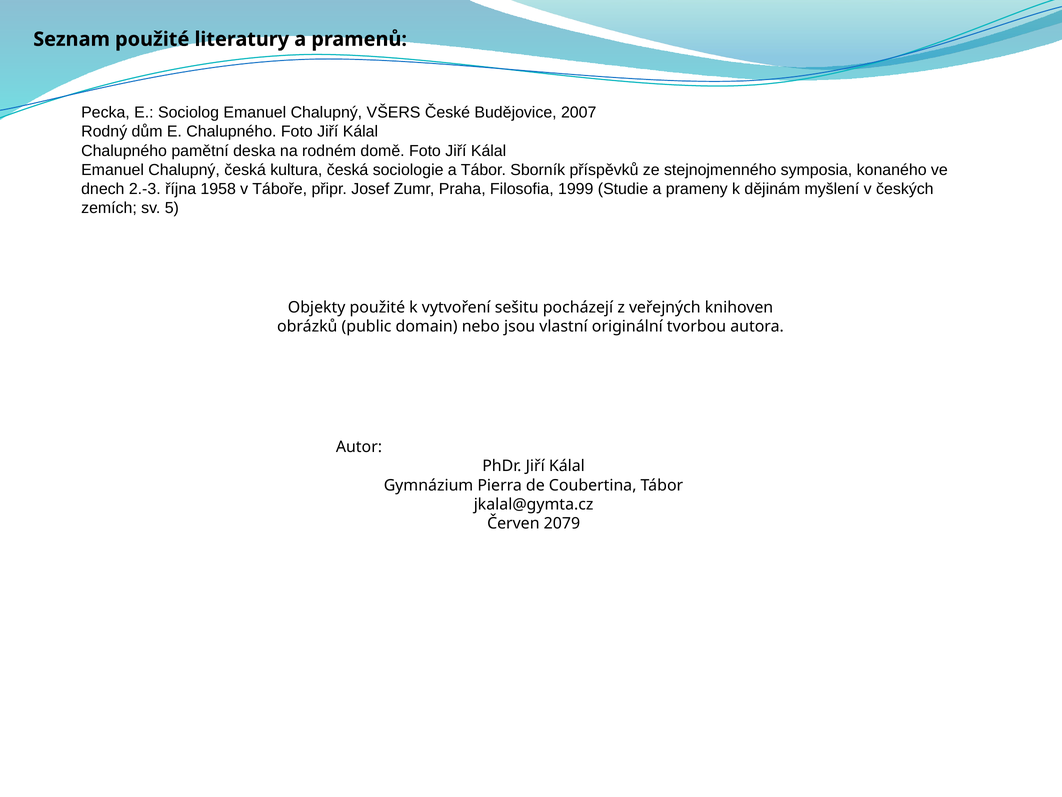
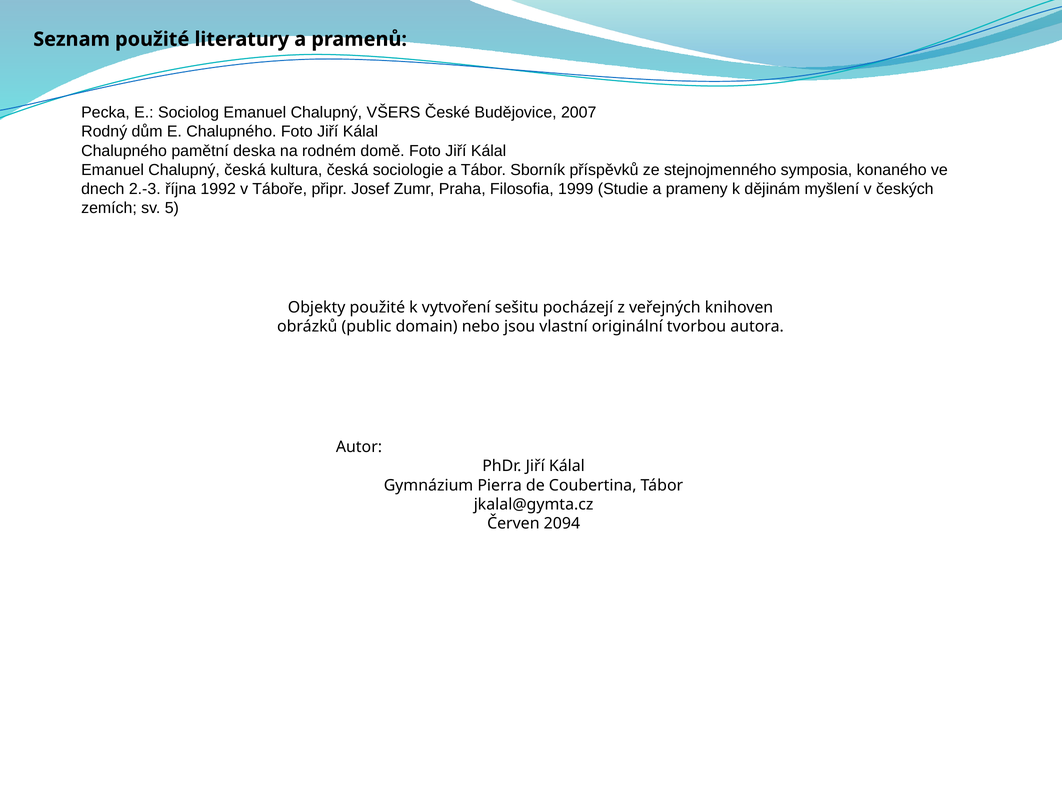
1958: 1958 -> 1992 (218, 189)
2079: 2079 -> 2094 (562, 523)
